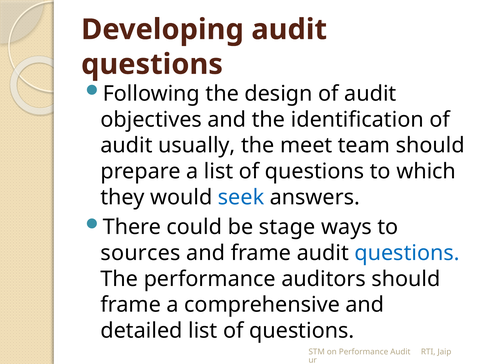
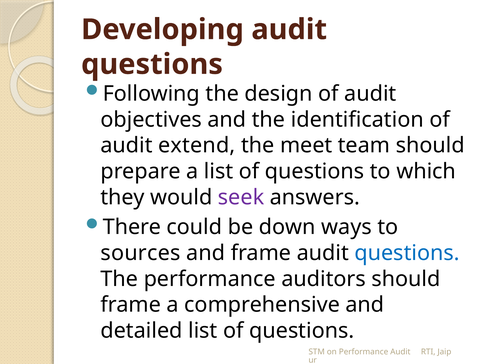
usually: usually -> extend (197, 146)
seek colour: blue -> purple (241, 198)
stage: stage -> down (287, 228)
